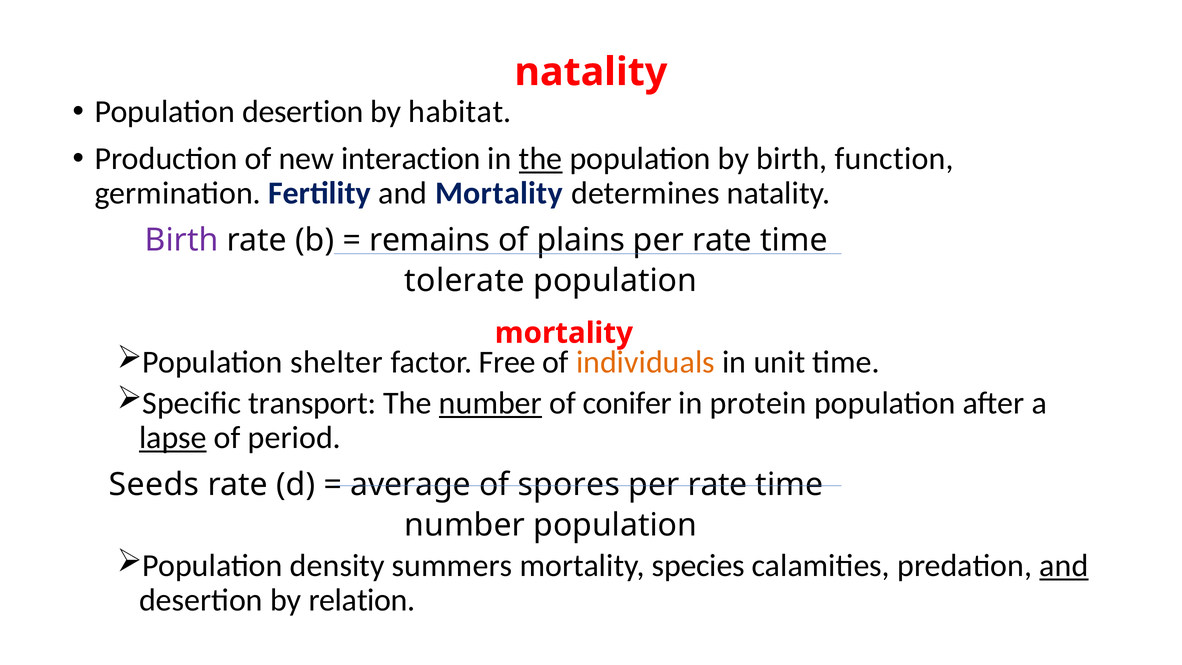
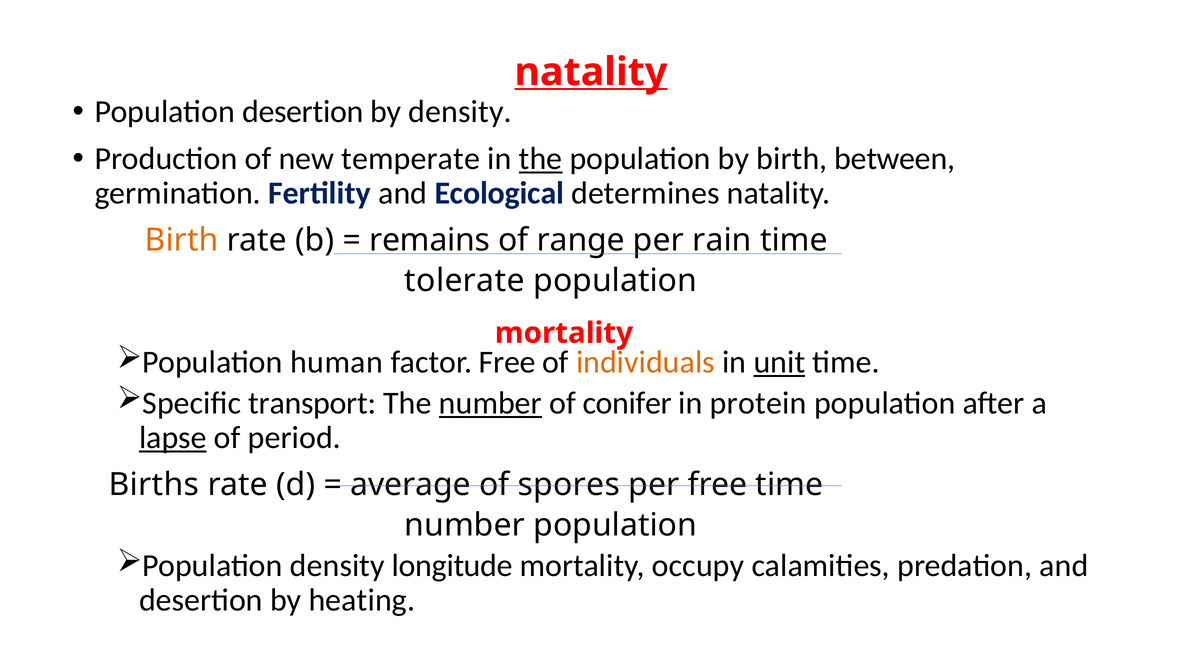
natality underline: none -> present (591, 72)
by habitat: habitat -> density (460, 112)
interaction: interaction -> temperate (411, 159)
function: function -> between (895, 159)
and Mortality: Mortality -> Ecological (499, 193)
Birth colour: purple -> orange (182, 240)
plains: plains -> range (581, 240)
rate: rate -> rain (722, 240)
shelter: shelter -> human (337, 362)
unit underline: none -> present (779, 362)
Seeds: Seeds -> Births (154, 484)
rate: rate -> free (718, 484)
summers: summers -> longitude (452, 566)
species: species -> occupy (698, 566)
and underline: present -> none (1064, 566)
relation: relation -> heating (362, 600)
